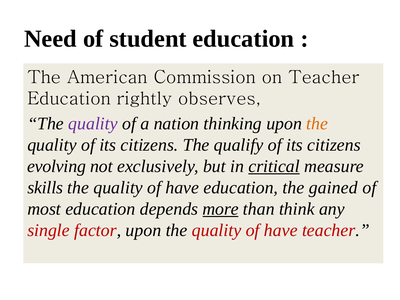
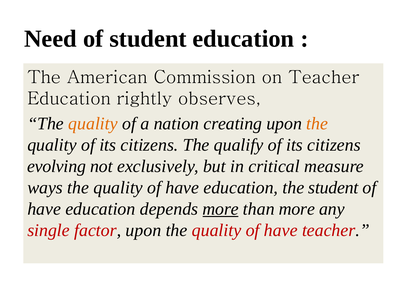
quality colour: purple -> orange (93, 124)
thinking: thinking -> creating (233, 124)
critical underline: present -> none (274, 166)
skills: skills -> ways (45, 188)
the gained: gained -> student (333, 188)
most: most -> have (44, 209)
than think: think -> more (297, 209)
